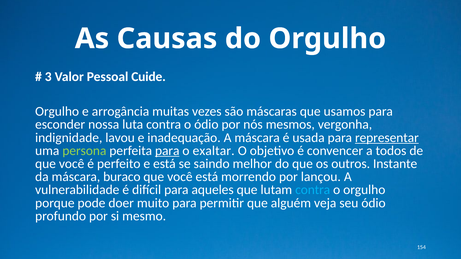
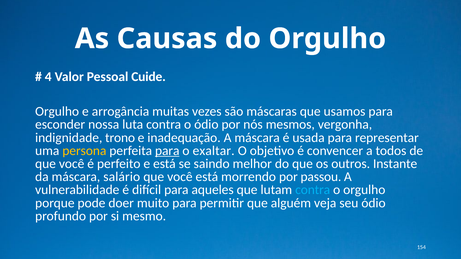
3: 3 -> 4 (48, 77)
lavou: lavou -> trono (120, 138)
representar underline: present -> none (387, 138)
persona colour: light green -> yellow (84, 151)
buraco: buraco -> salário (122, 177)
lançou: lançou -> passou (321, 177)
